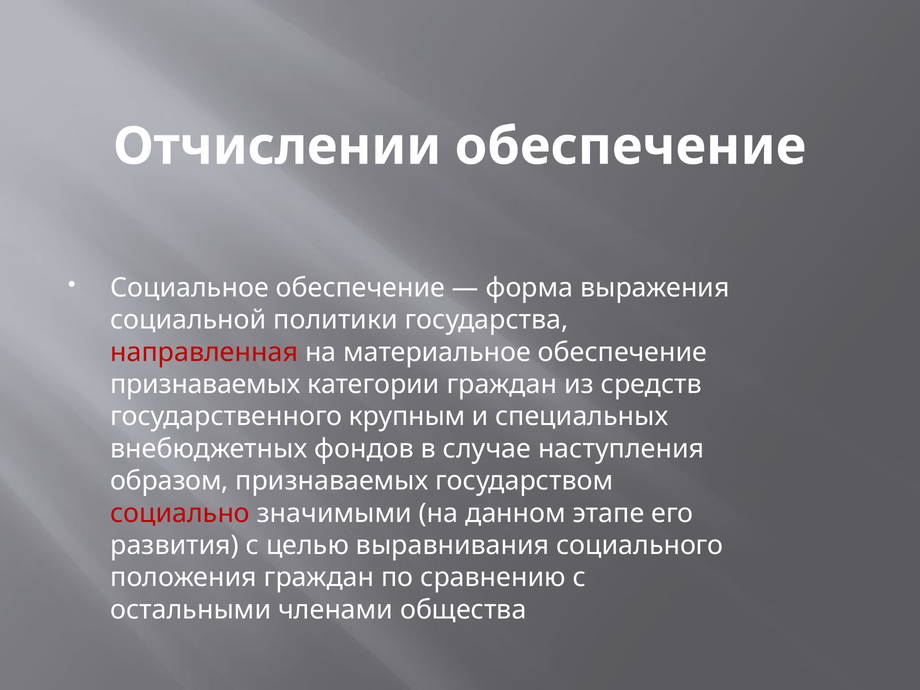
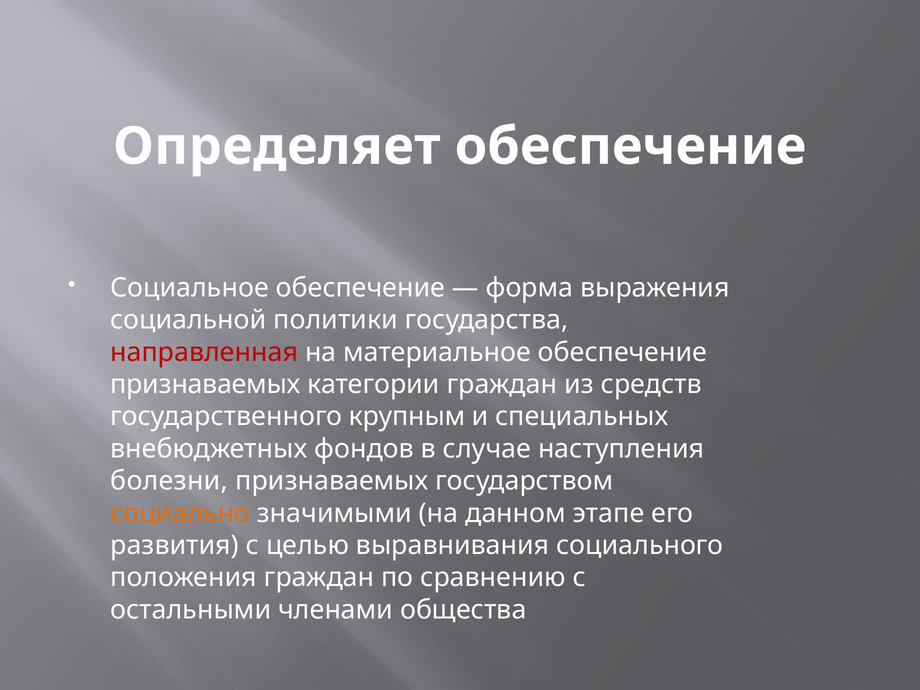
Отчислении: Отчислении -> Определяет (277, 147)
образом: образом -> болезни (169, 481)
социально colour: red -> orange (180, 513)
